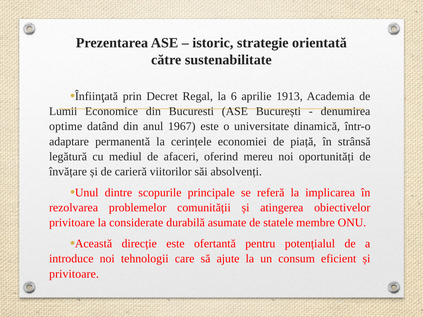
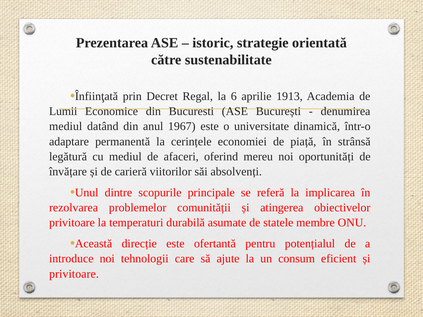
optime: optime -> mediul (66, 126)
considerate: considerate -> temperaturi (136, 223)
